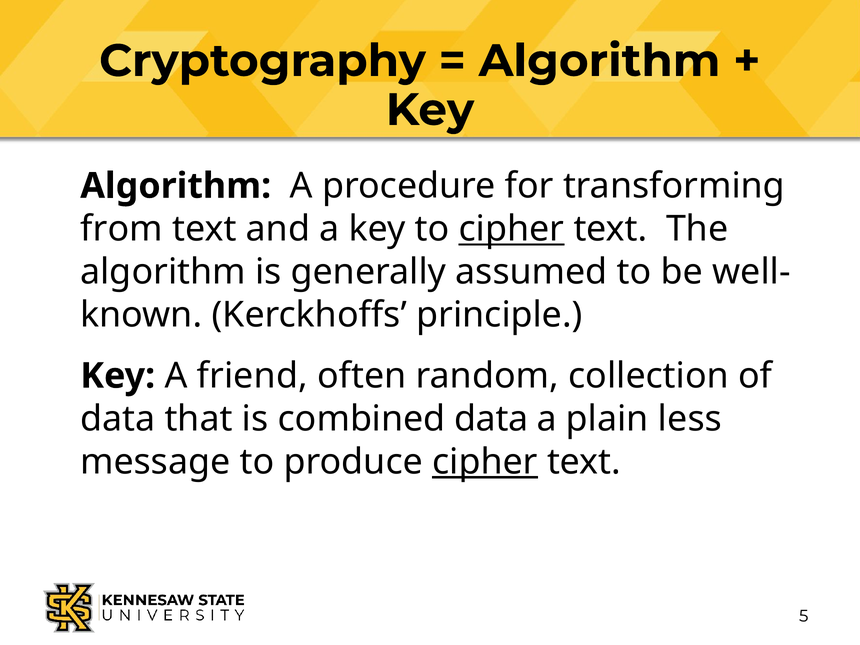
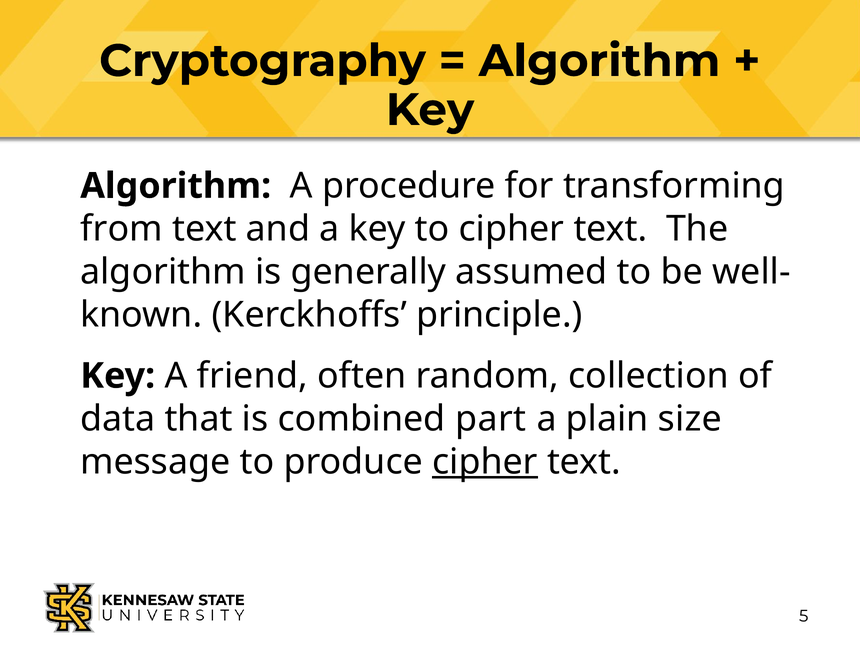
cipher underline: present -> none (511, 229)
combined data: data -> part (491, 419)
less: less -> size (690, 419)
